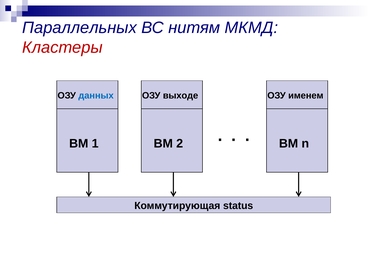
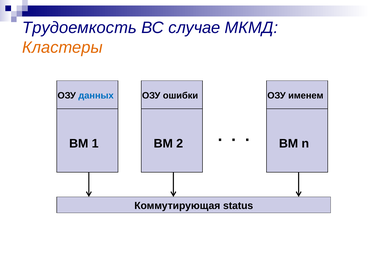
Параллельных: Параллельных -> Трудоемкость (79, 28)
нитям: нитям -> случае (194, 28)
Кластеры colour: red -> orange (62, 47)
выходе: выходе -> ошибки (180, 95)
